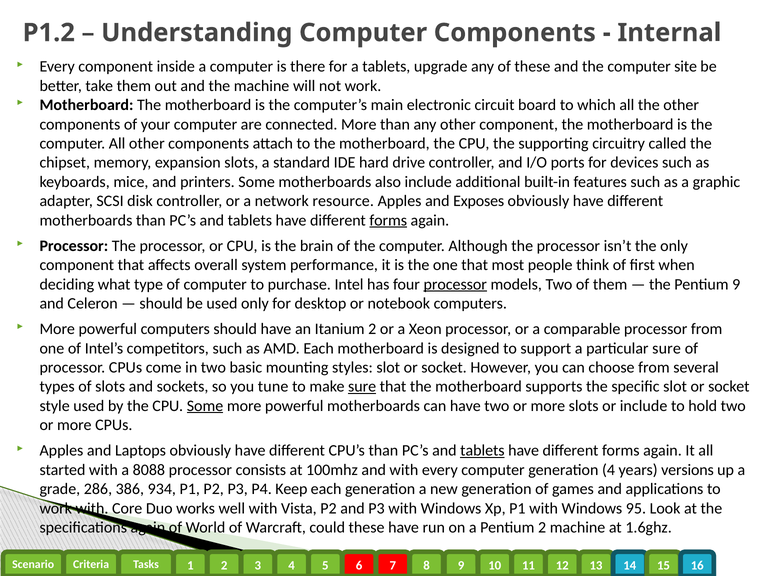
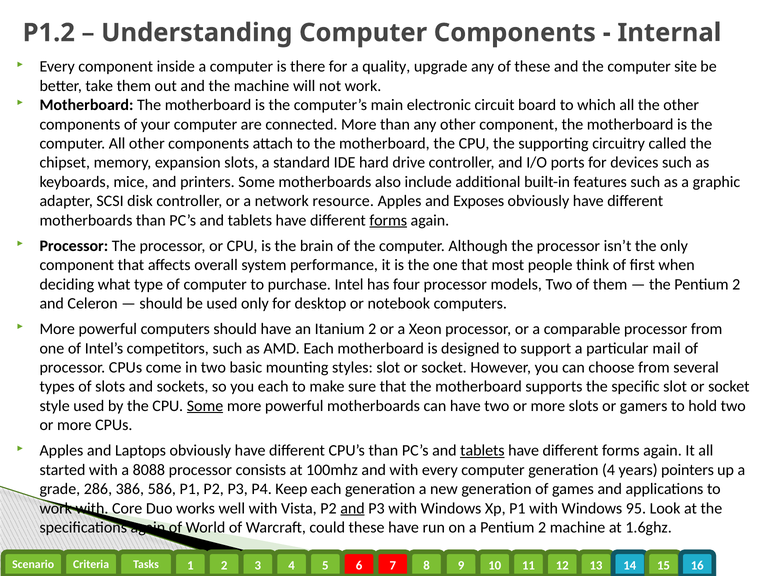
a tablets: tablets -> quality (386, 67)
processor underline: present -> none (455, 284)
the Pentium 9: 9 -> 2 (736, 284)
particular sure: sure -> mail (667, 348)
you tune: tune -> each (273, 387)
sure underline: present -> none (362, 387)
or include: include -> gamers (644, 406)
versions: versions -> pointers (687, 470)
934: 934 -> 586 (162, 489)
and underline: none -> present (352, 508)
